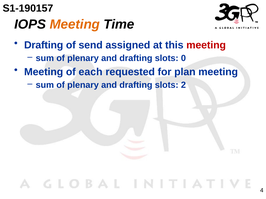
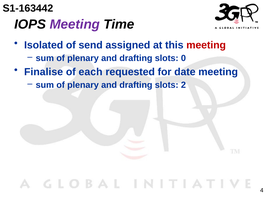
S1-190157: S1-190157 -> S1-163442 (28, 8)
Meeting colour: orange -> purple (75, 24)
Drafting: Drafting -> Isolated (44, 45)
Meeting: Meeting -> Finalise (44, 72)
plan: plan -> date (185, 72)
